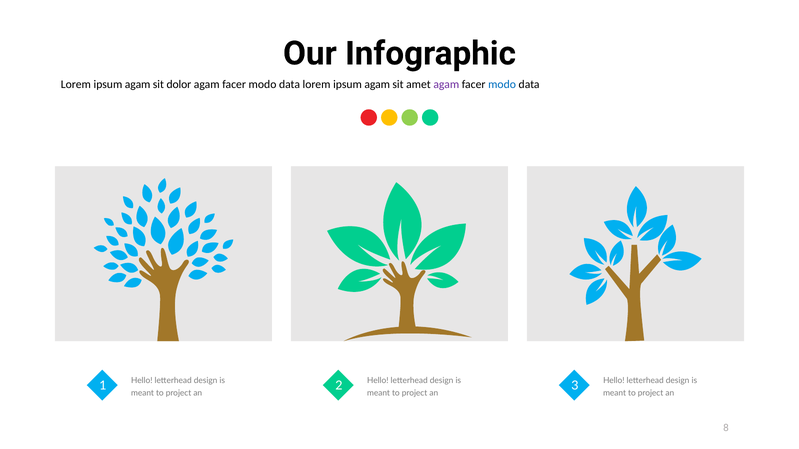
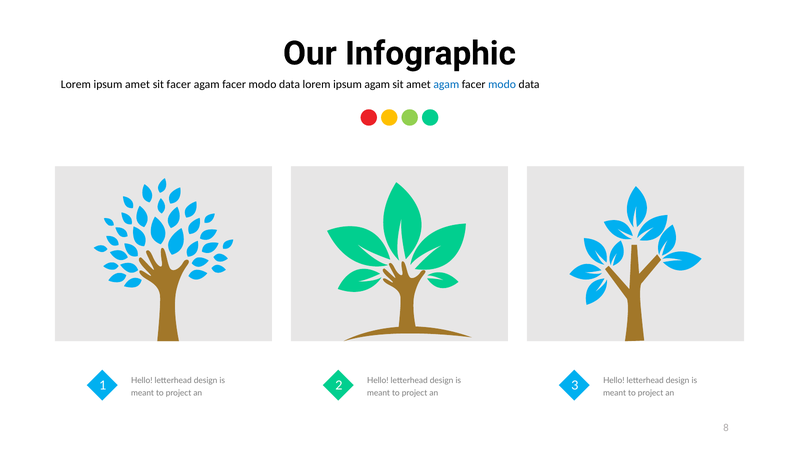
agam: agam -> amet (137, 85)
sit dolor: dolor -> facer (179, 85)
agam colour: purple -> blue (446, 85)
